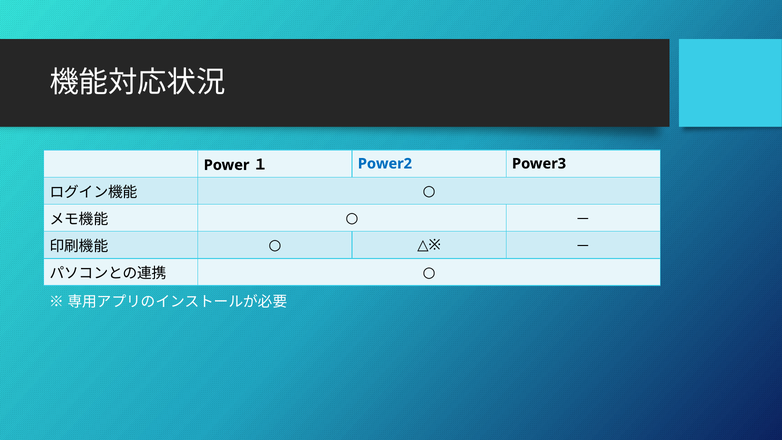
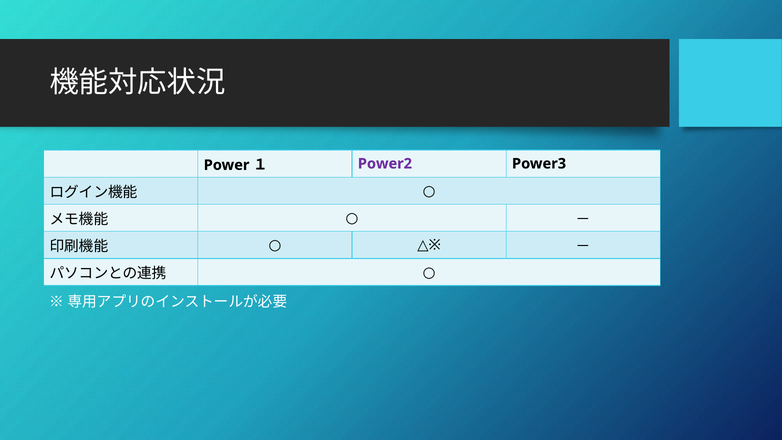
Power2 colour: blue -> purple (385, 164)
